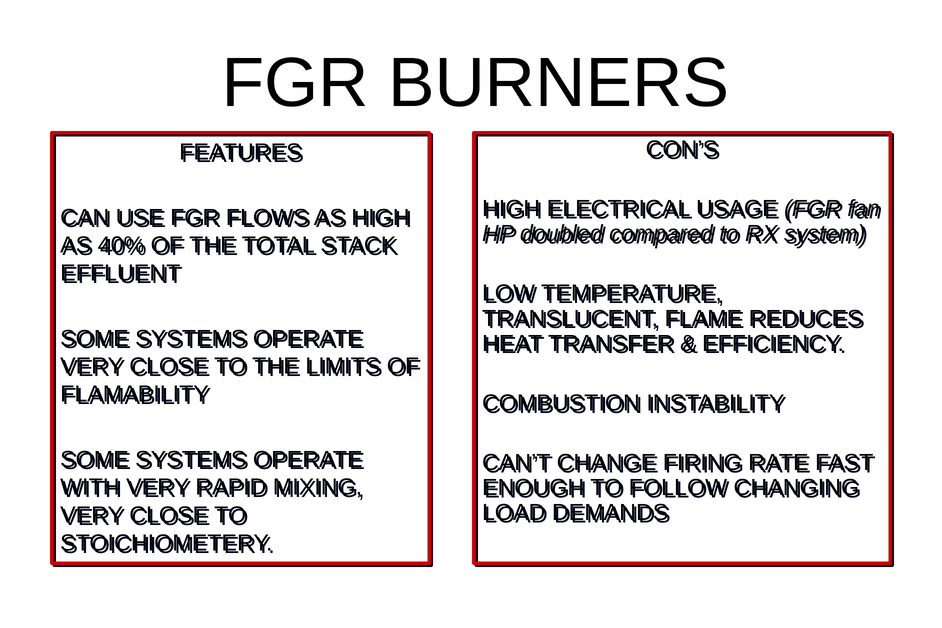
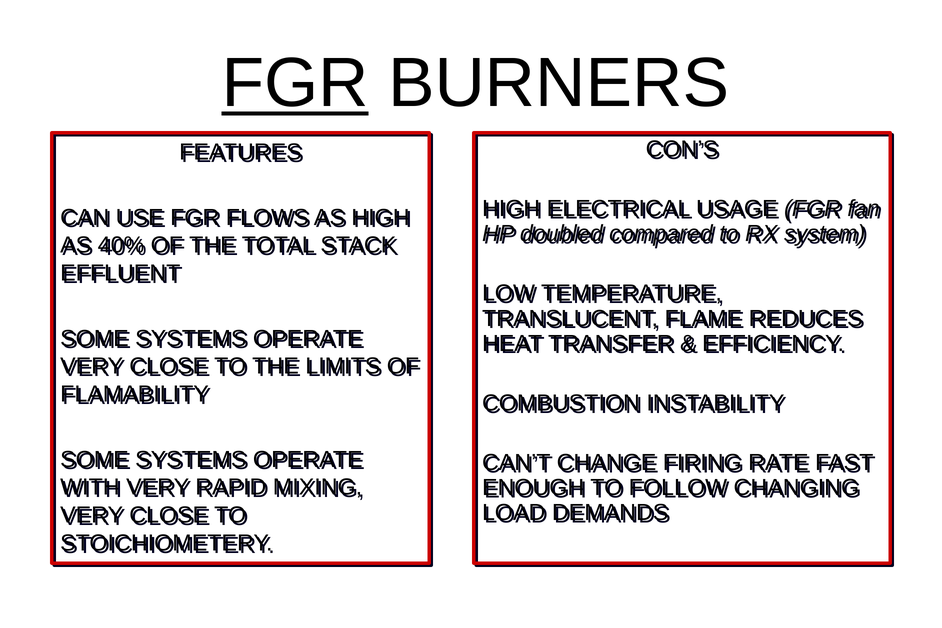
FGR underline: none -> present (295, 83)
